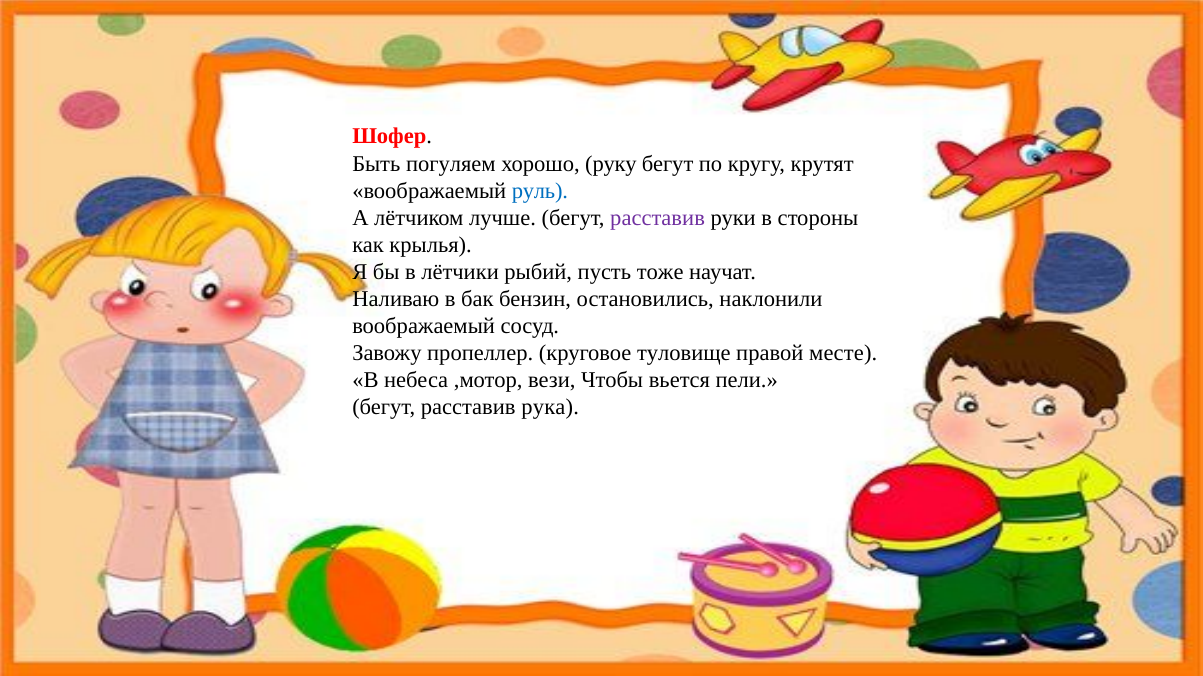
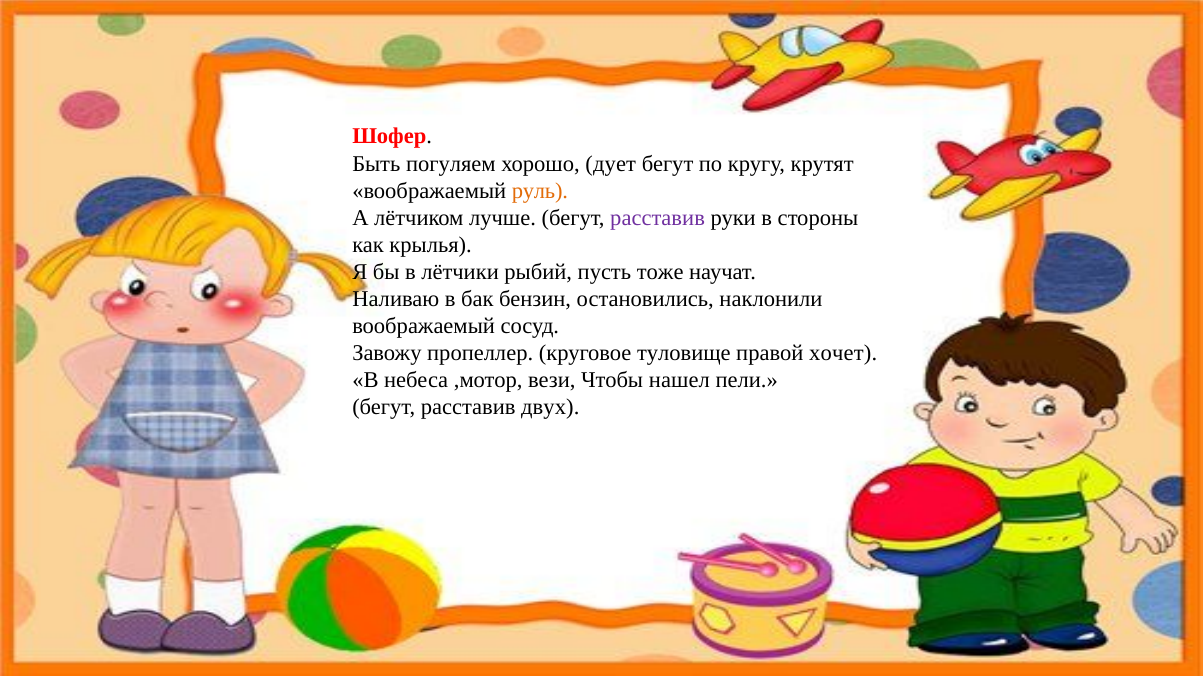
руку: руку -> дует (611, 164)
руль colour: blue -> orange (540, 191)
месте: месте -> хочет (843, 353)
вьется: вьется -> нашел (679, 380)
рука: рука -> двух (550, 407)
